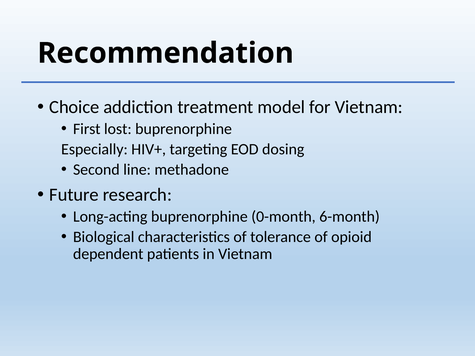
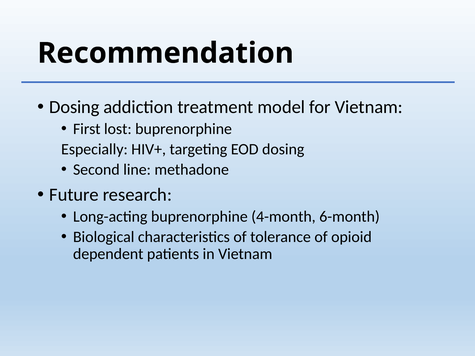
Choice: Choice -> Dosing (74, 107)
0-month: 0-month -> 4-month (284, 217)
